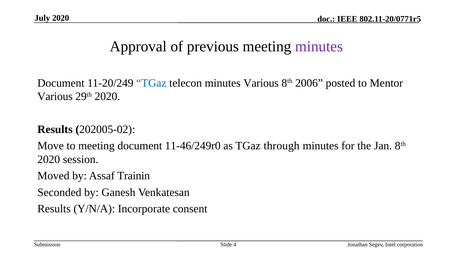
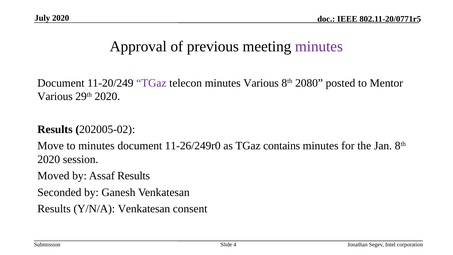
TGaz colour: blue -> purple (151, 83)
2006: 2006 -> 2080 (309, 83)
to meeting: meeting -> minutes (96, 146)
11-46/249r0: 11-46/249r0 -> 11-26/249r0 (193, 146)
through: through -> contains (282, 146)
Assaf Trainin: Trainin -> Results (134, 176)
Y/N/A Incorporate: Incorporate -> Venkatesan (144, 209)
